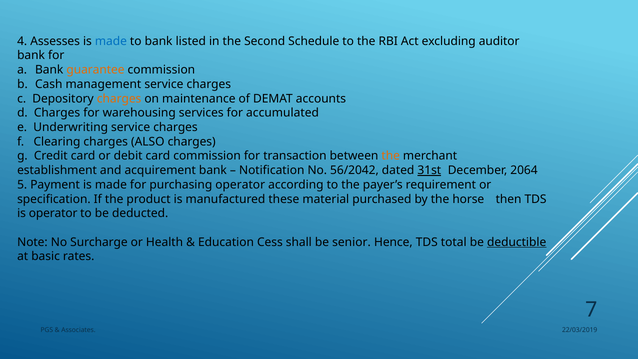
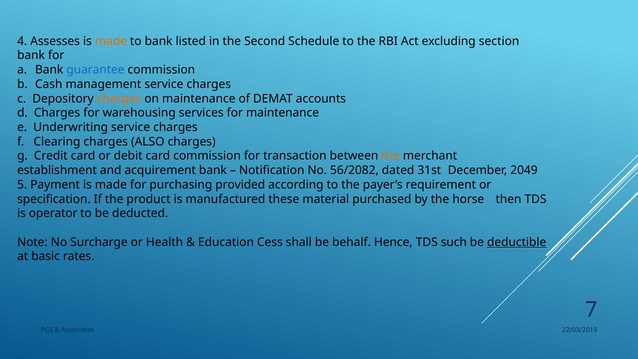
made colour: blue -> orange (111, 41)
auditor: auditor -> section (499, 41)
guarantee colour: orange -> blue (95, 70)
for accumulated: accumulated -> maintenance (283, 113)
56/2042: 56/2042 -> 56/2082 (354, 170)
31st underline: present -> none (429, 170)
2064: 2064 -> 2049 (524, 170)
purchasing operator: operator -> provided (240, 185)
senior: senior -> behalf (351, 242)
total: total -> such (454, 242)
